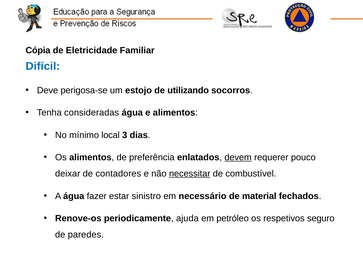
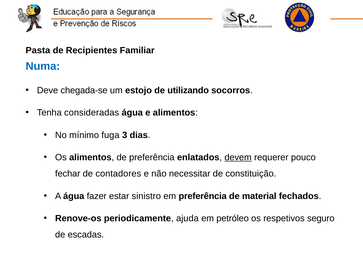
Cópia: Cópia -> Pasta (38, 50)
Eletricidade: Eletricidade -> Recipientes (92, 50)
Difícil: Difícil -> Numa (43, 66)
perigosa-se: perigosa-se -> chegada-se (84, 90)
local: local -> fuga (110, 135)
deixar: deixar -> fechar (68, 174)
necessitar underline: present -> none (190, 174)
combustível: combustível -> constituição (251, 174)
em necessário: necessário -> preferência (203, 196)
paredes: paredes -> escadas (86, 235)
